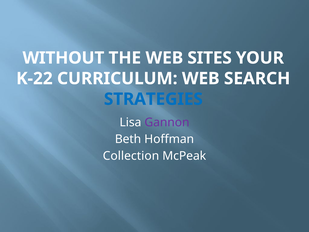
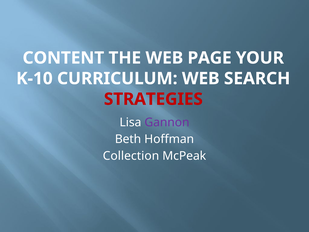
WITHOUT: WITHOUT -> CONTENT (63, 58)
SITES: SITES -> PAGE (210, 58)
K-22: K-22 -> K-10 (34, 78)
STRATEGIES colour: blue -> red (153, 99)
